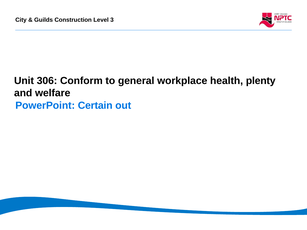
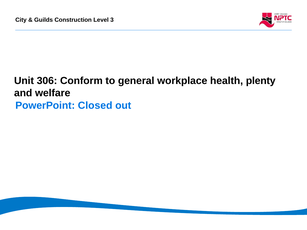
Certain: Certain -> Closed (95, 106)
